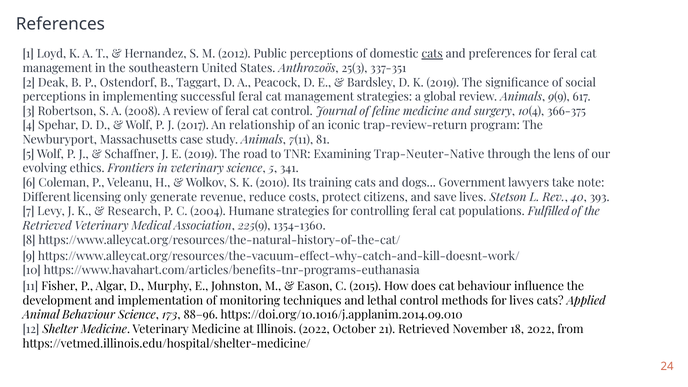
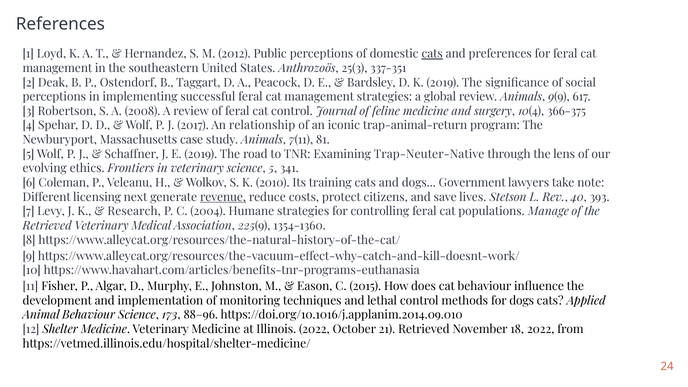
trap-review-return: trap-review-return -> trap-animal-return (415, 126)
only: only -> next (135, 197)
revenue underline: none -> present (223, 197)
Fulfilled: Fulfilled -> Manage (548, 212)
for lives: lives -> dogs (522, 301)
